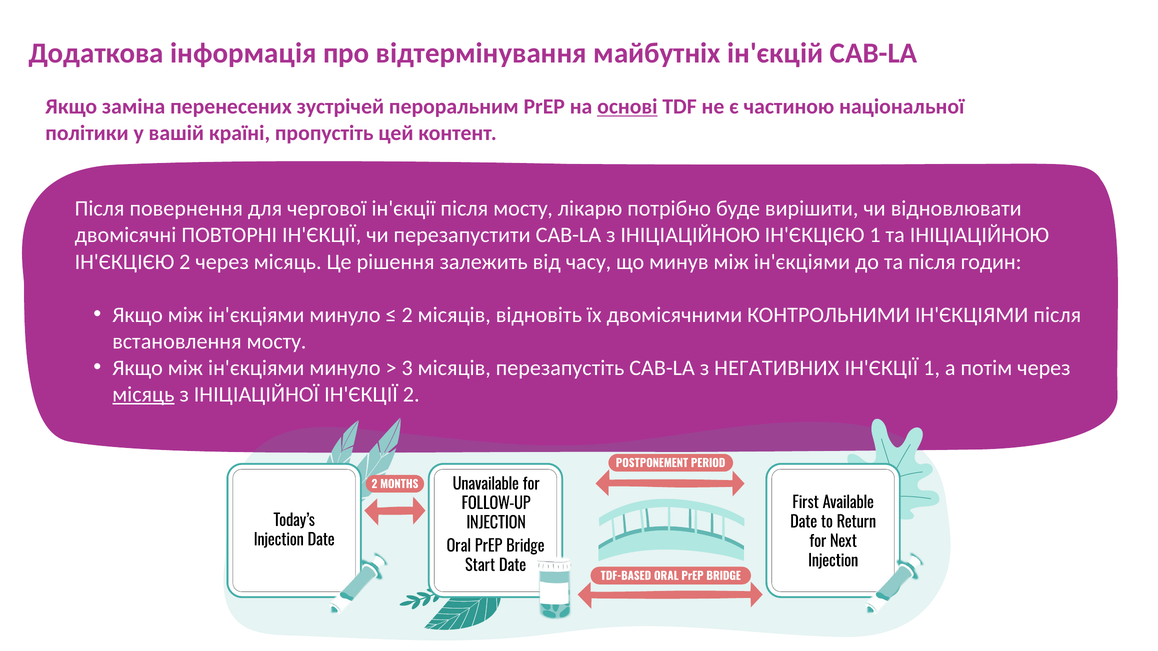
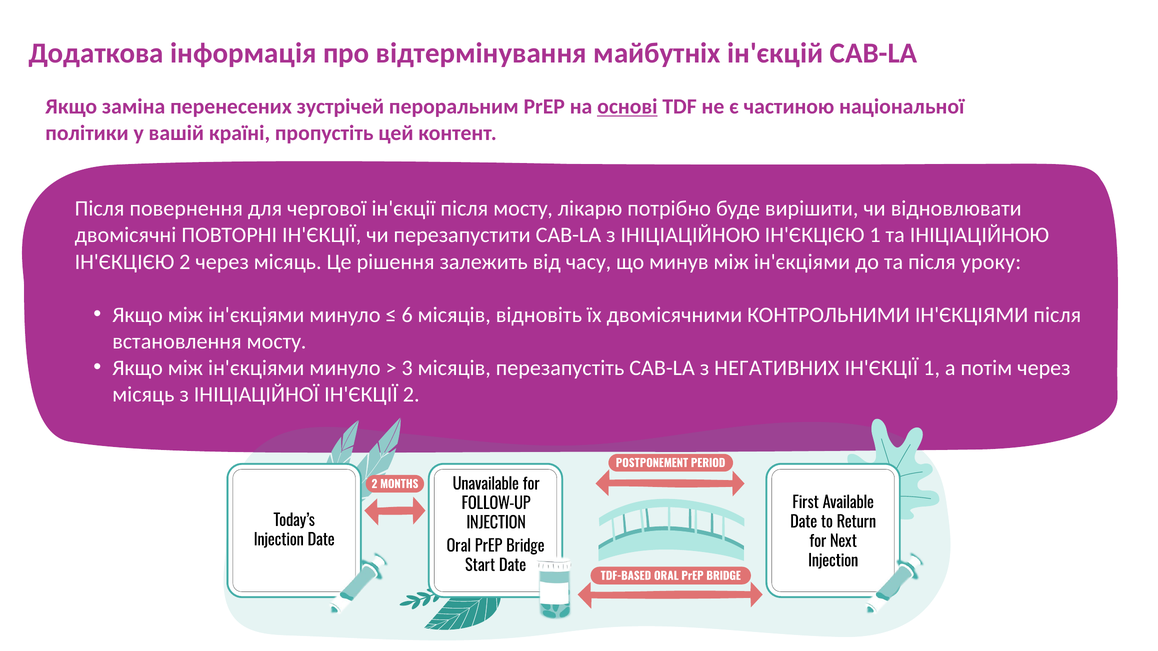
годин: годин -> уроку (991, 262)
2: 2 -> 6 (407, 315)
місяць underline: present -> none (143, 395)
